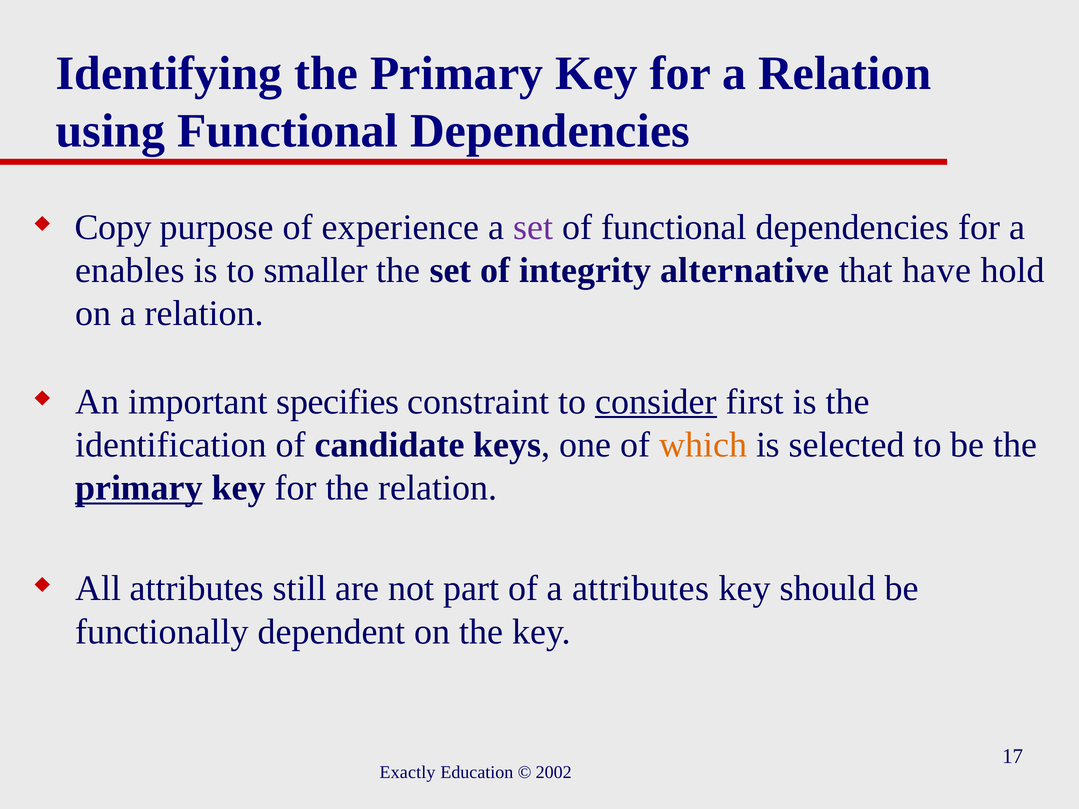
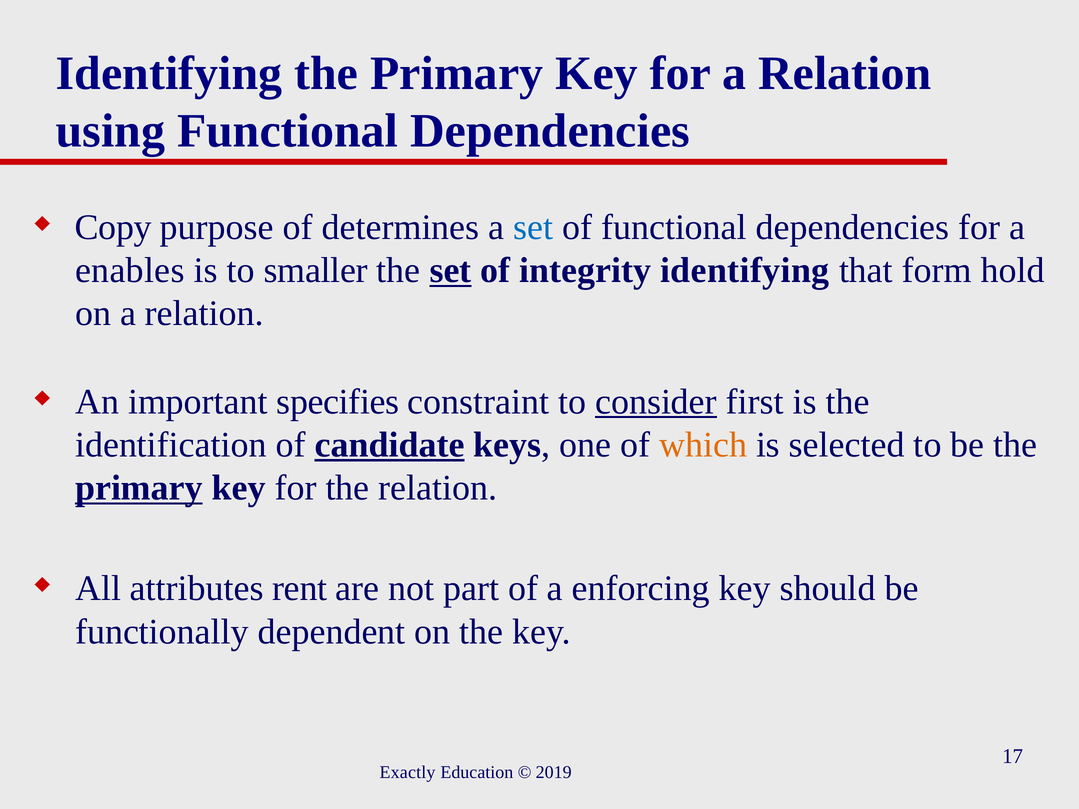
experience: experience -> determines (401, 227)
set colour: purple -> blue (533, 227)
set underline: none -> present (451, 271)
integrity alternative: alternative -> identifying (745, 271)
have: have -> form (937, 271)
candidate underline: none -> present (390, 445)
still: still -> rent (300, 589)
a attributes: attributes -> enforcing (641, 589)
2002: 2002 -> 2019 (554, 773)
